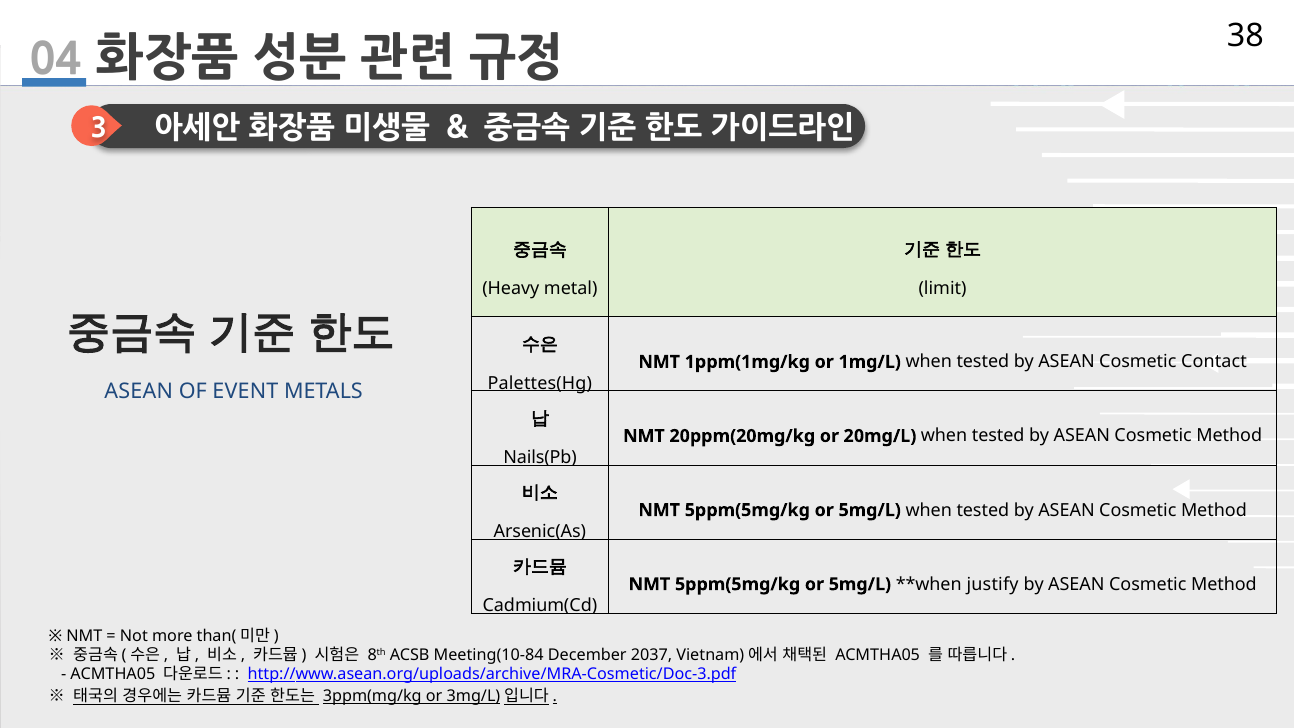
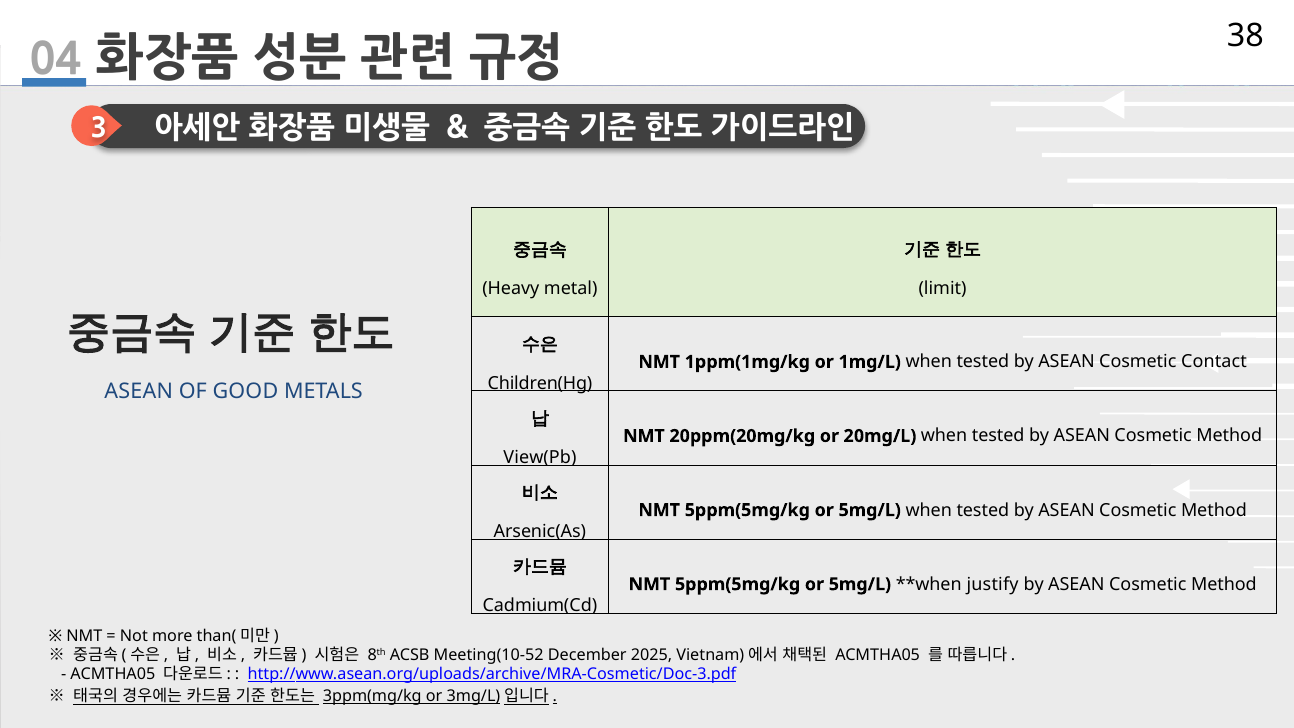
Palettes(Hg: Palettes(Hg -> Children(Hg (540, 383)
EVENT: EVENT -> GOOD (245, 391)
Nails(Pb: Nails(Pb -> View(Pb (540, 457)
Meeting(10-84: Meeting(10-84 -> Meeting(10-52 (489, 655)
2037: 2037 -> 2025 (652, 655)
